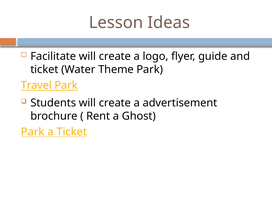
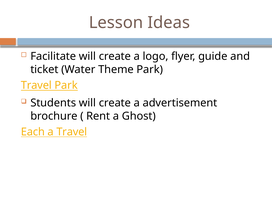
Park: Park -> Each (33, 132)
a Ticket: Ticket -> Travel (72, 132)
